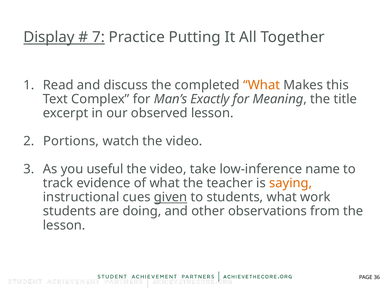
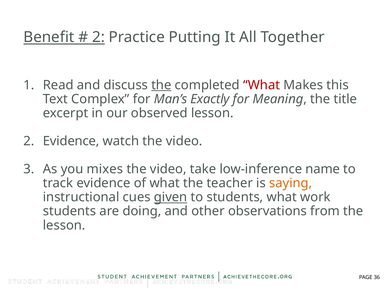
Display: Display -> Benefit (49, 37)
7: 7 -> 2 (98, 37)
the underline: none -> present (161, 85)
What colour: orange -> red (262, 85)
Portions: Portions -> Evidence (71, 141)
useful: useful -> mixes (105, 169)
